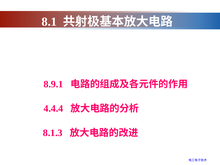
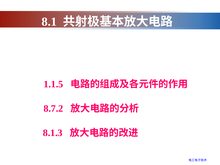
8.9.1: 8.9.1 -> 1.1.5 (53, 84)
4.4.4: 4.4.4 -> 8.7.2 (53, 109)
